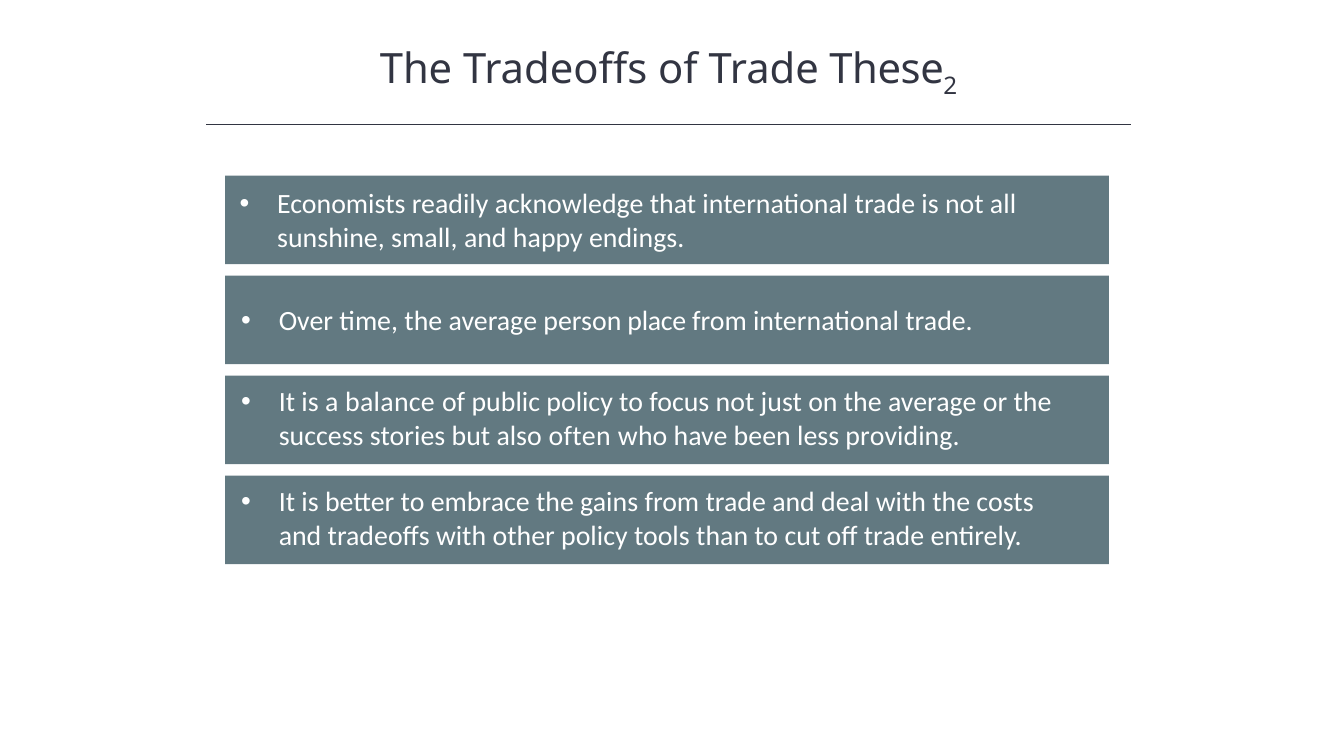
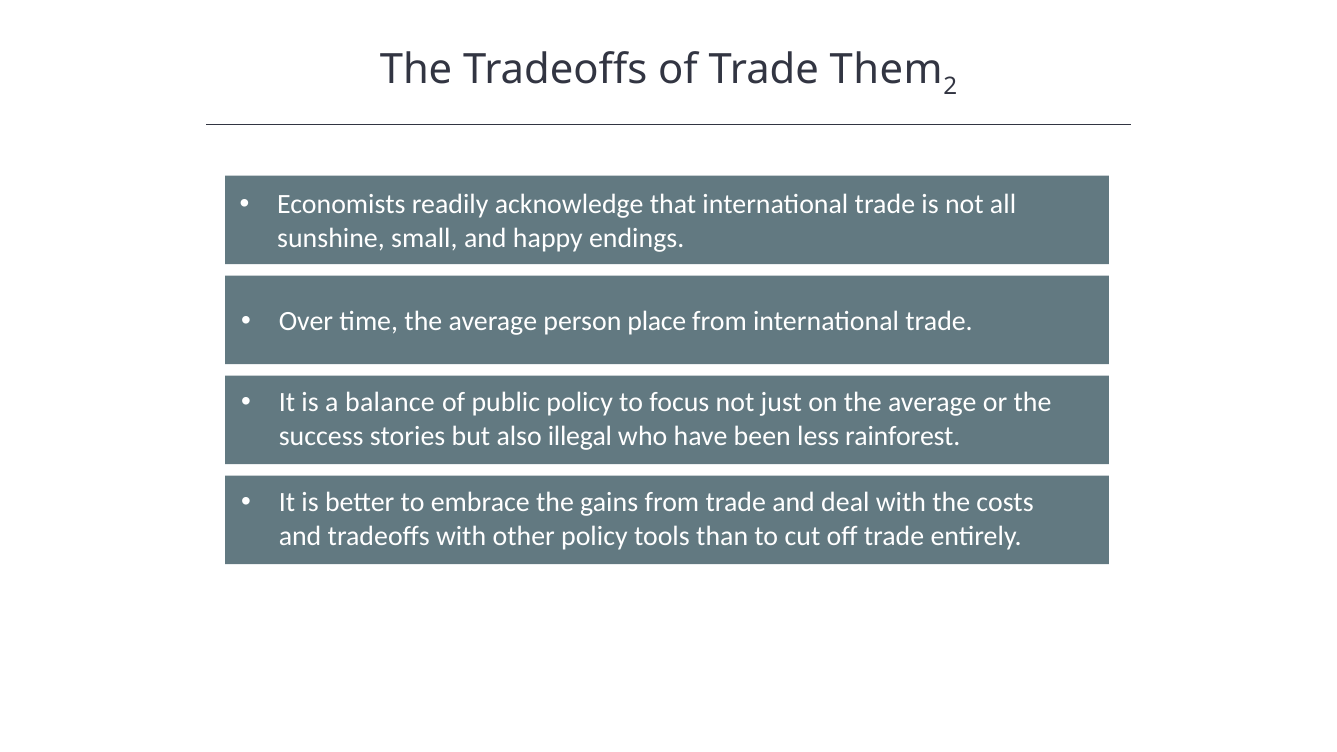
These: These -> Them (886, 70)
often: often -> illegal (580, 436)
providing: providing -> rainforest (903, 436)
